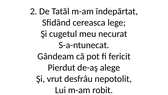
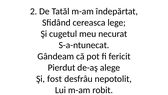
vrut: vrut -> fost (55, 78)
